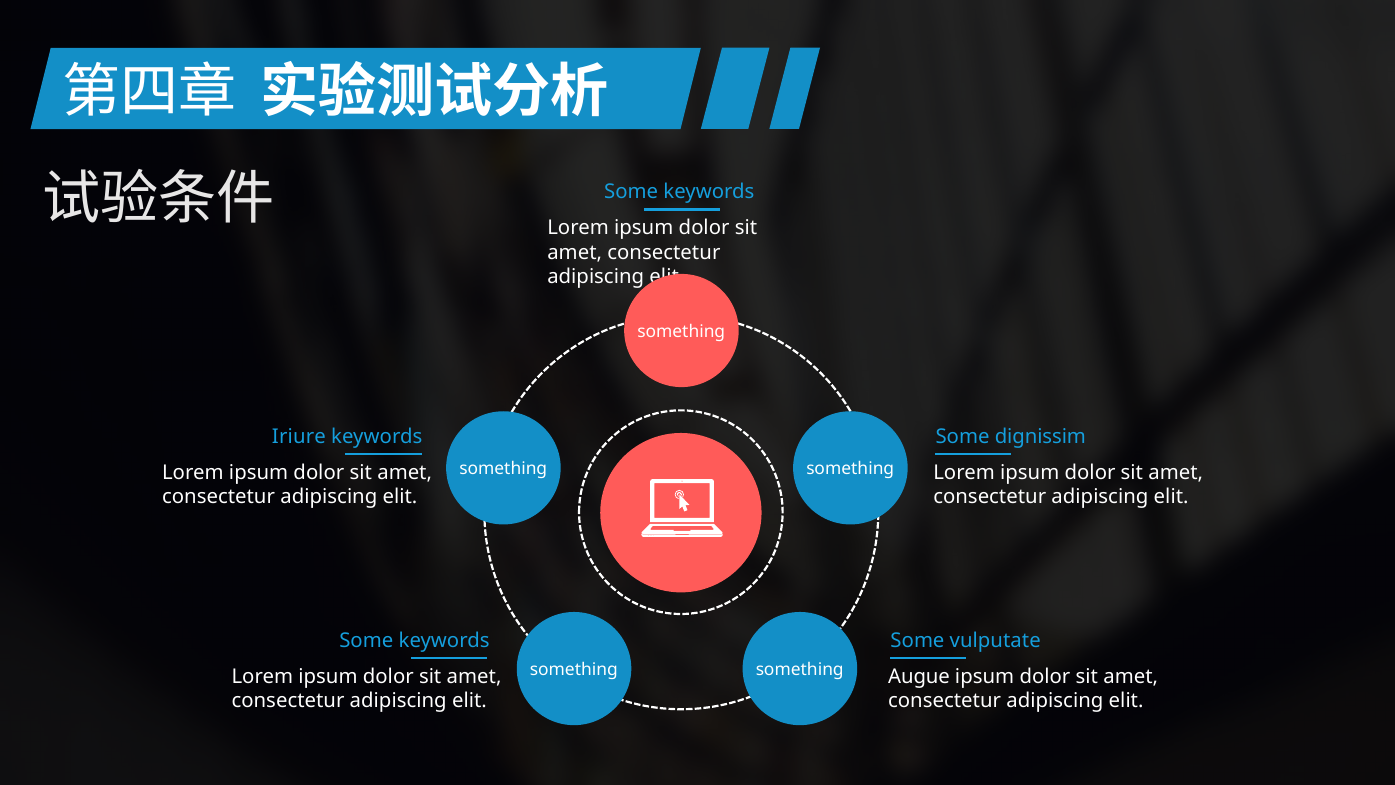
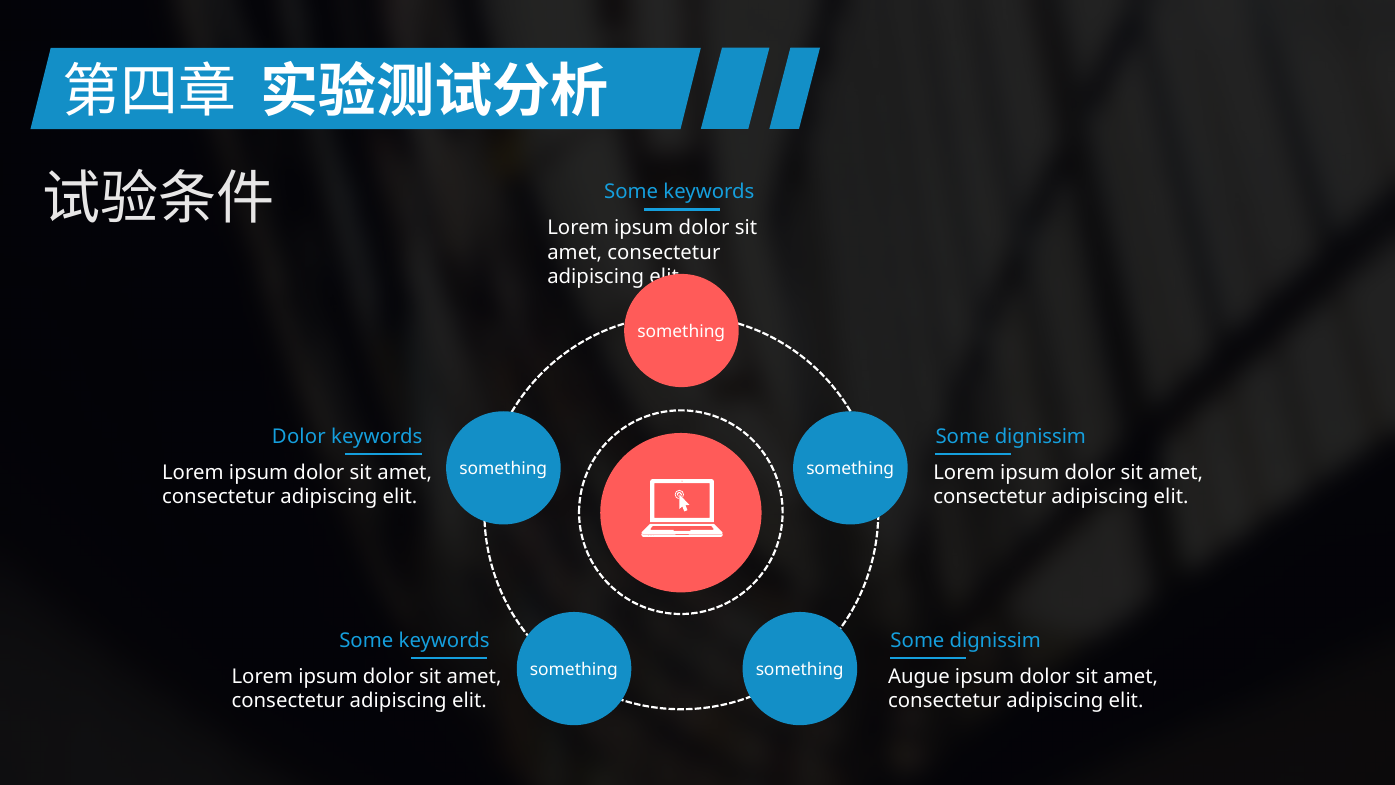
Iriure: Iriure -> Dolor (299, 436)
vulputate: vulputate -> dignissim (995, 640)
